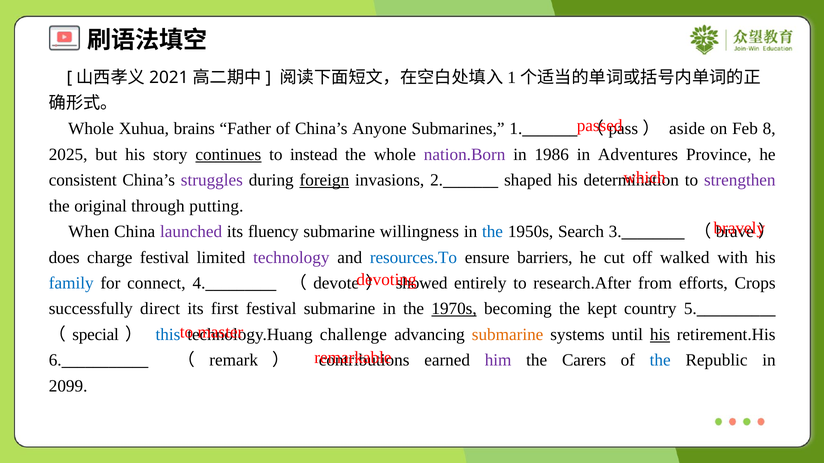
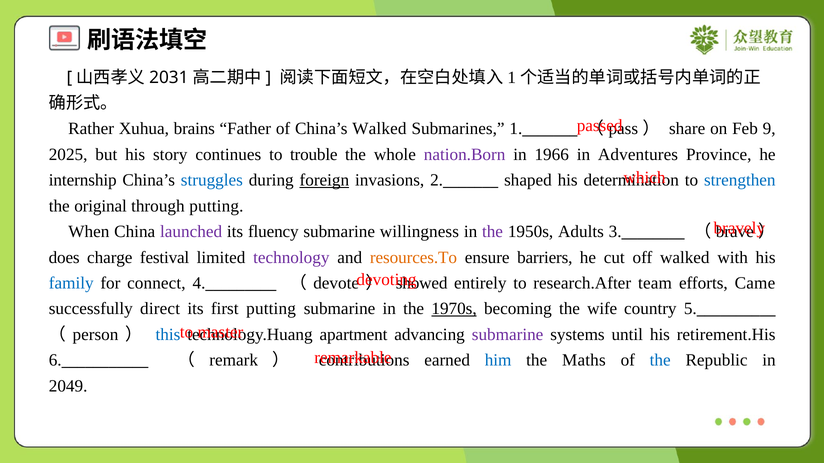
2021: 2021 -> 2031 (169, 77)
Whole: Whole -> Rather (91, 129)
China’s Anyone: Anyone -> Walked (379, 129)
aside: aside -> share (687, 129)
8: 8 -> 9 (769, 129)
continues underline: present -> none (228, 155)
instead: instead -> trouble (314, 155)
1986: 1986 -> 1966 (552, 155)
consistent: consistent -> internship (83, 180)
struggles colour: purple -> blue (212, 180)
strengthen colour: purple -> blue (740, 180)
the colour: blue -> purple (492, 232)
Search: Search -> Adults (581, 232)
resources.To colour: blue -> orange (413, 258)
from: from -> team (655, 283)
Crops: Crops -> Came (755, 283)
first festival: festival -> putting (271, 309)
kept: kept -> wife (602, 309)
special: special -> person (95, 335)
challenge: challenge -> apartment (354, 335)
submarine colour: orange -> purple (508, 335)
his underline: present -> none (660, 335)
him colour: purple -> blue (498, 361)
Carers: Carers -> Maths (584, 361)
2099: 2099 -> 2049 (68, 386)
